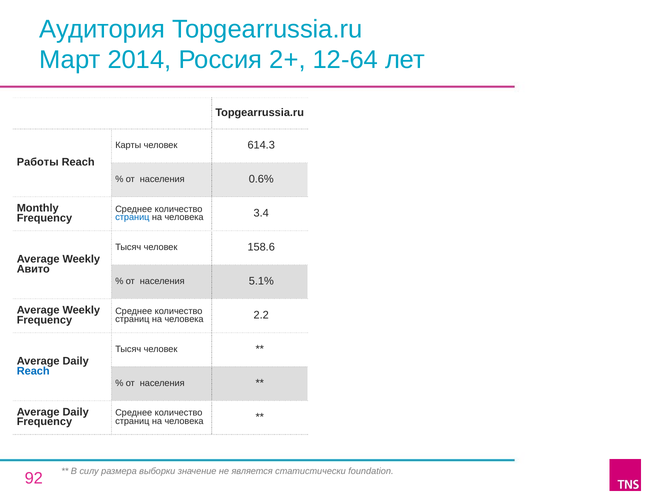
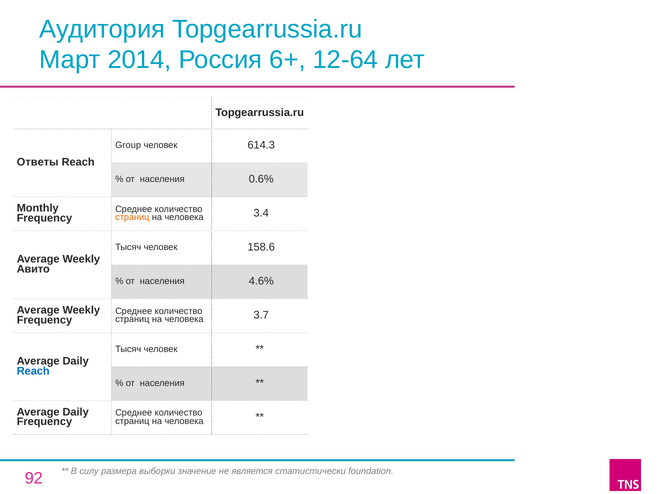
2+: 2+ -> 6+ (287, 60)
Карты: Карты -> Group (128, 145)
Работы: Работы -> Ответы (38, 162)
страниц colour: blue -> orange (132, 217)
5.1%: 5.1% -> 4.6% (261, 281)
2.2: 2.2 -> 3.7 (261, 315)
